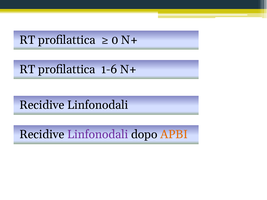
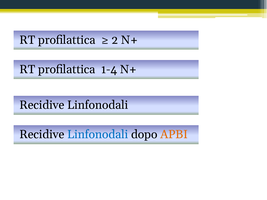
0: 0 -> 2 (115, 40)
1-6: 1-6 -> 1-4 (109, 69)
Linfonodali colour: purple -> blue (98, 135)
